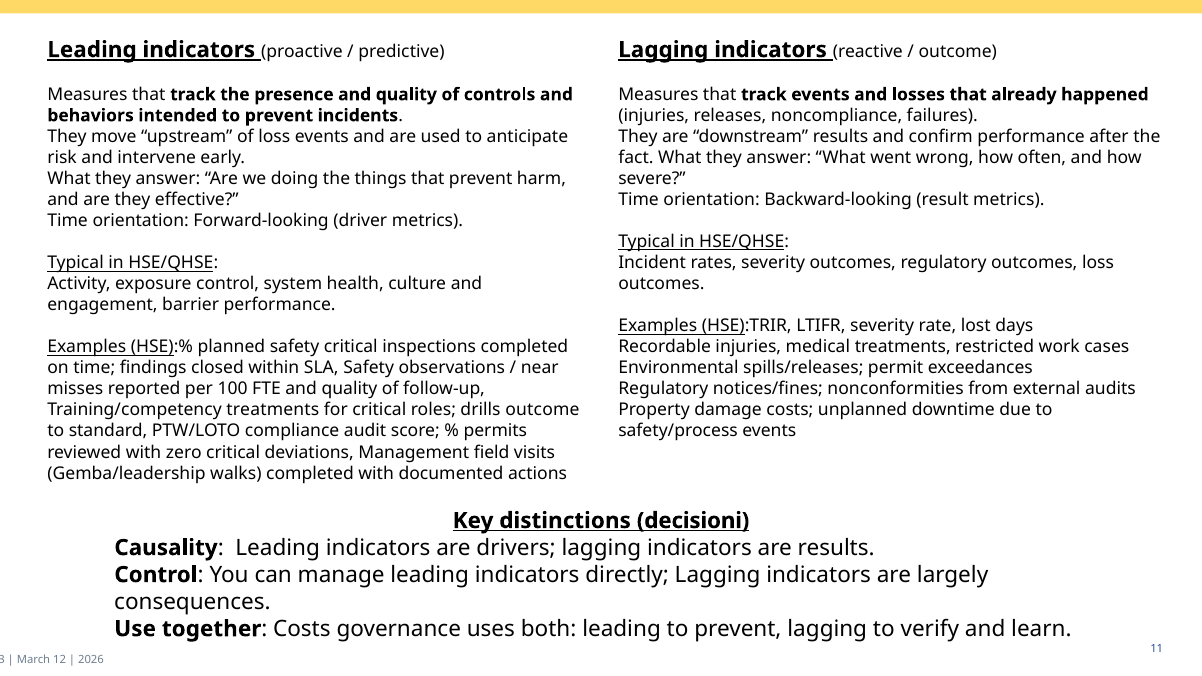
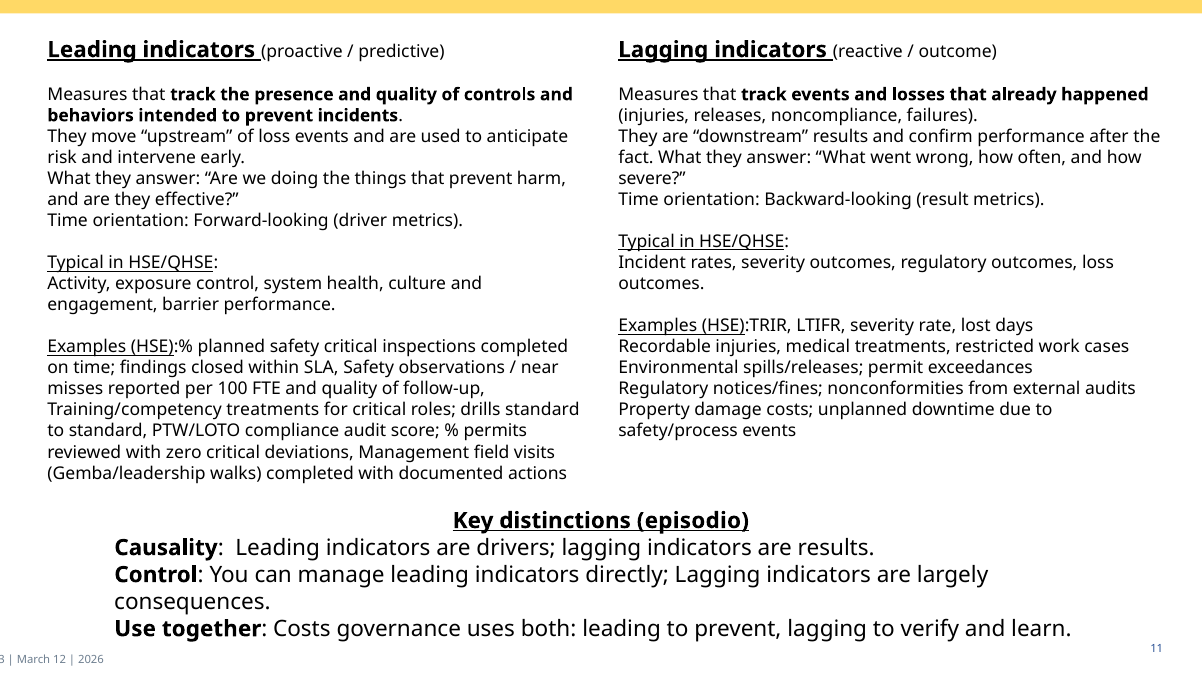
drills outcome: outcome -> standard (542, 410)
decisioni: decisioni -> episodio (693, 521)
